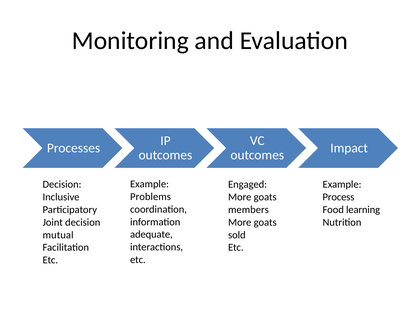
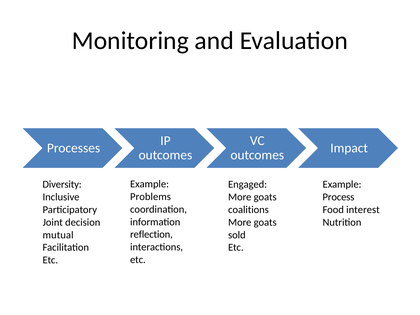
Decision: Decision -> Diversity (62, 184)
members: members -> coalitions (248, 210)
learning: learning -> interest (363, 210)
adequate: adequate -> reflection (151, 234)
